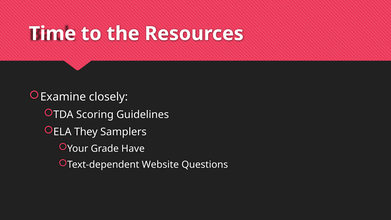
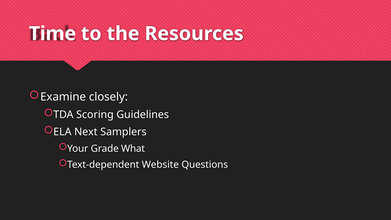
They: They -> Next (86, 132)
Have: Have -> What (133, 149)
